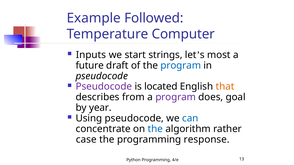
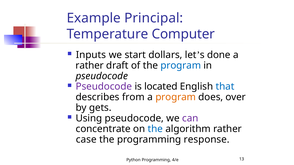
Followed: Followed -> Principal (154, 18)
strings: strings -> dollars (165, 55)
most: most -> done (219, 55)
future: future -> rather (90, 66)
that colour: orange -> blue (225, 87)
program colour: purple -> orange (176, 97)
goal: goal -> over (236, 97)
year: year -> gets (100, 108)
can colour: blue -> purple (190, 119)
